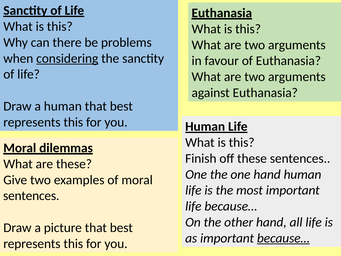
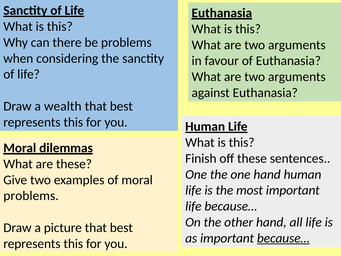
considering underline: present -> none (67, 58)
a human: human -> wealth (63, 106)
sentences: sentences -> problems (31, 196)
